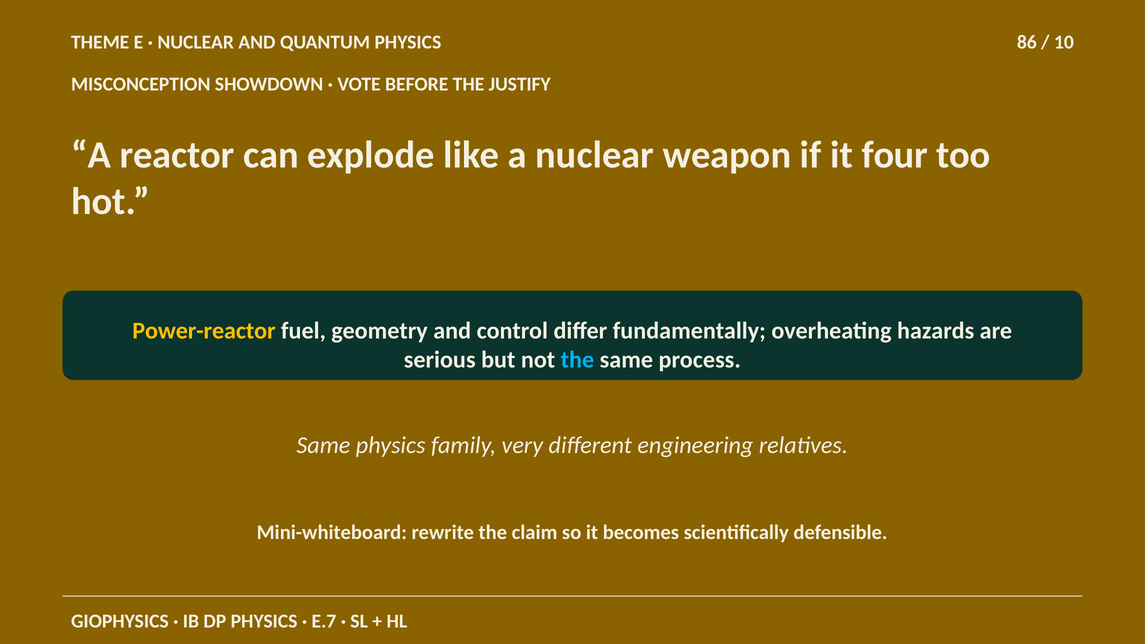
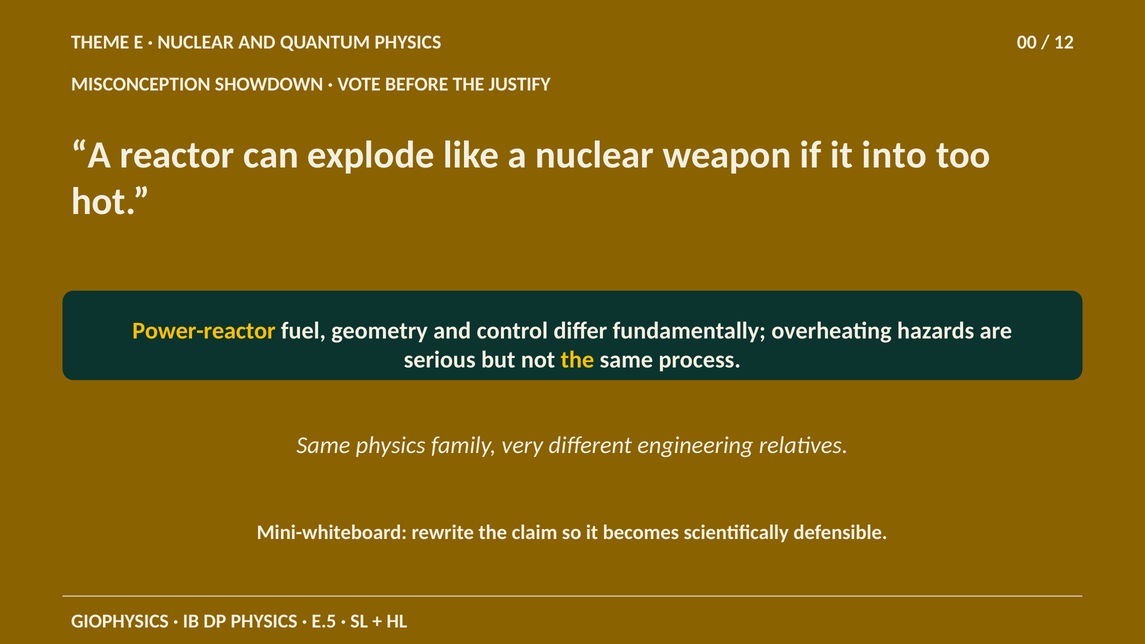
86: 86 -> 00 (1027, 42)
10: 10 -> 12 (1064, 42)
four: four -> into (894, 155)
the colour: light blue -> yellow (577, 360)
E.7: E.7 -> E.5 (324, 621)
